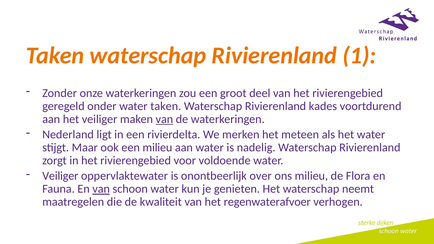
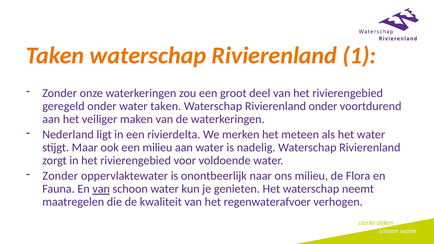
Rivierenland kades: kades -> onder (323, 106)
van underline: present -> none (164, 119)
Veiliger: Veiliger -> Zonder (60, 176)
over: over -> naar (261, 176)
